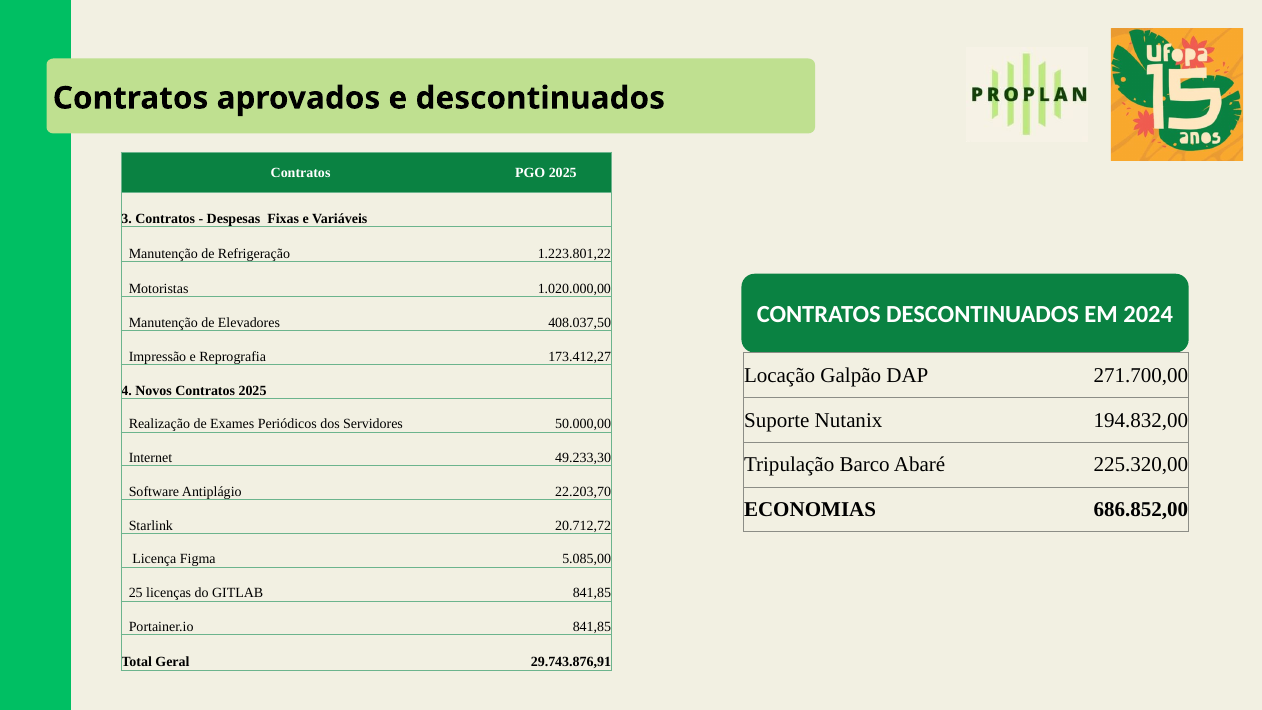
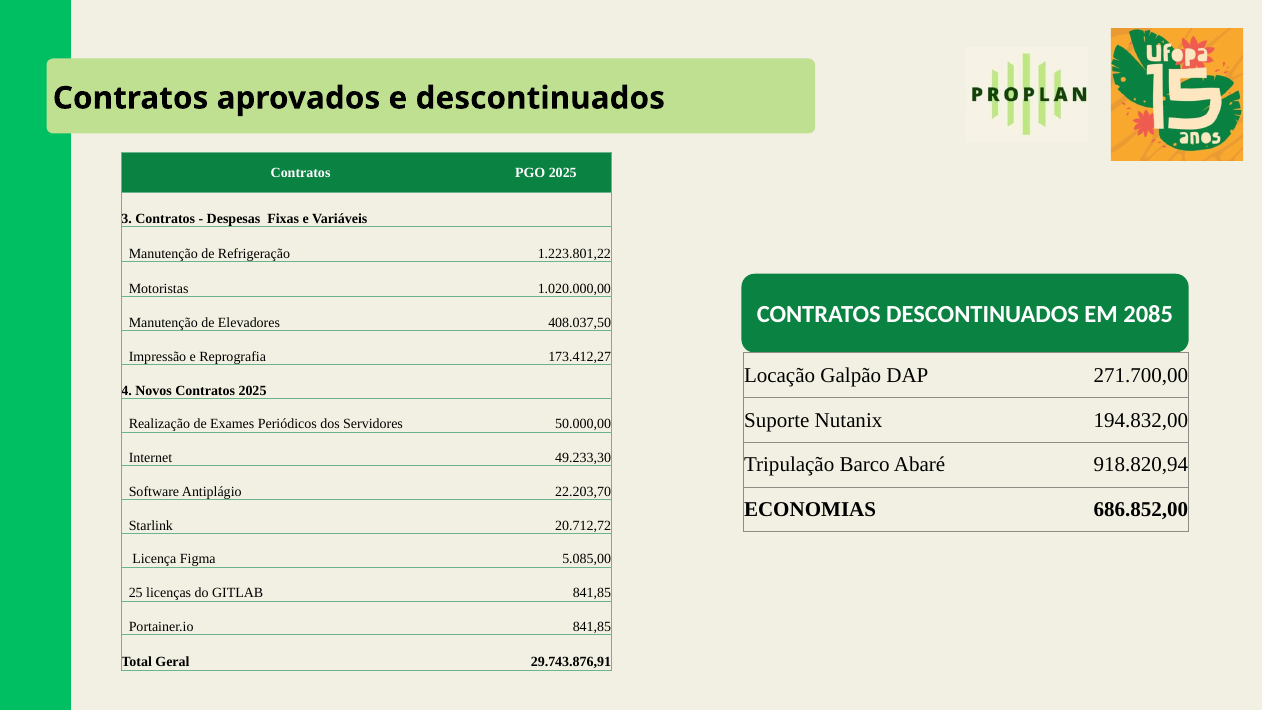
2024: 2024 -> 2085 (1148, 315)
225.320,00: 225.320,00 -> 918.820,94 (1141, 465)
